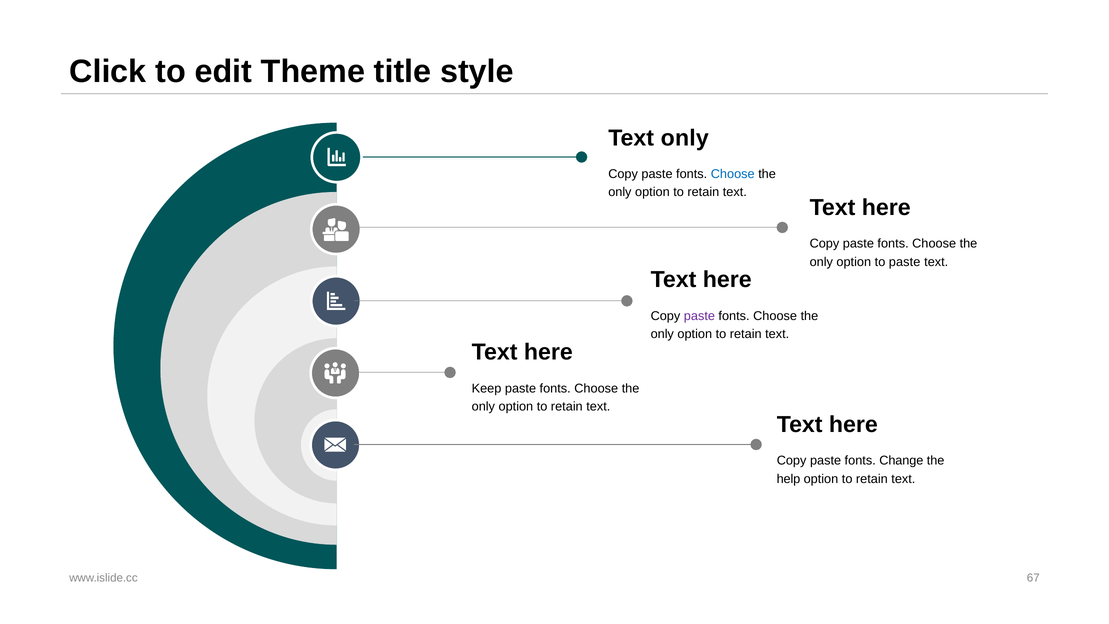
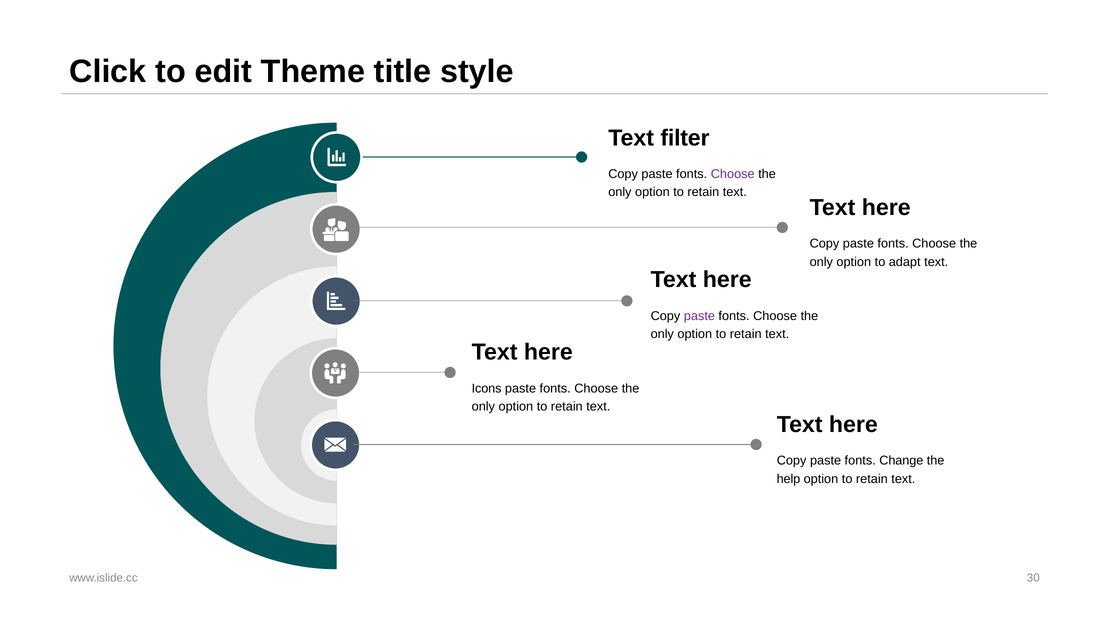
Text only: only -> filter (685, 138)
Choose colour: blue -> purple (733, 174)
to paste: paste -> adapt (905, 262)
Keep: Keep -> Icons (487, 388)
67: 67 -> 30 (1033, 578)
